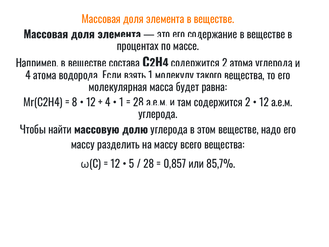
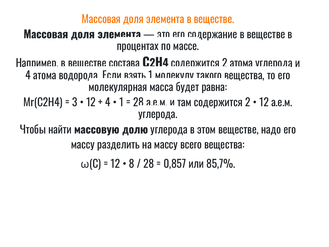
8: 8 -> 3 (75, 103)
5: 5 -> 8 (132, 164)
